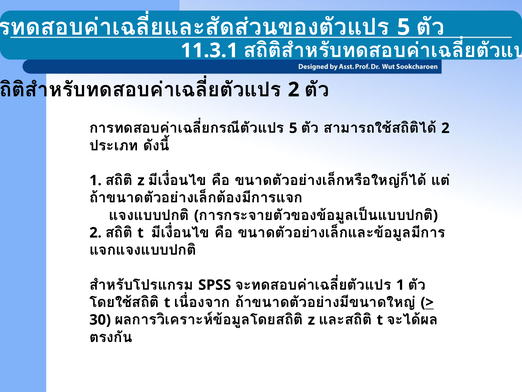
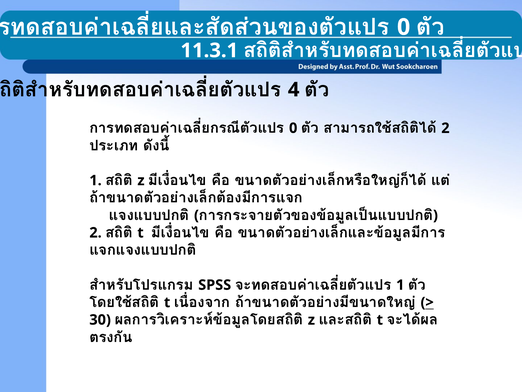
5: 5 -> 0 (404, 27)
2: 2 -> 4 (294, 90)
5: 5 -> 0 (293, 128)
